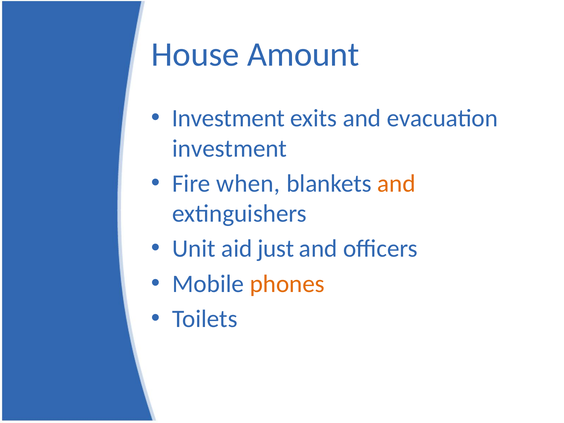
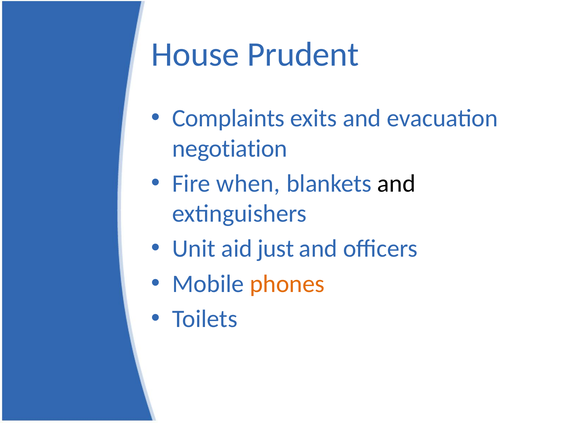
Amount: Amount -> Prudent (303, 55)
Investment: Investment -> Complaints (228, 118)
investment: investment -> negotiation (230, 148)
and colour: orange -> black (396, 184)
